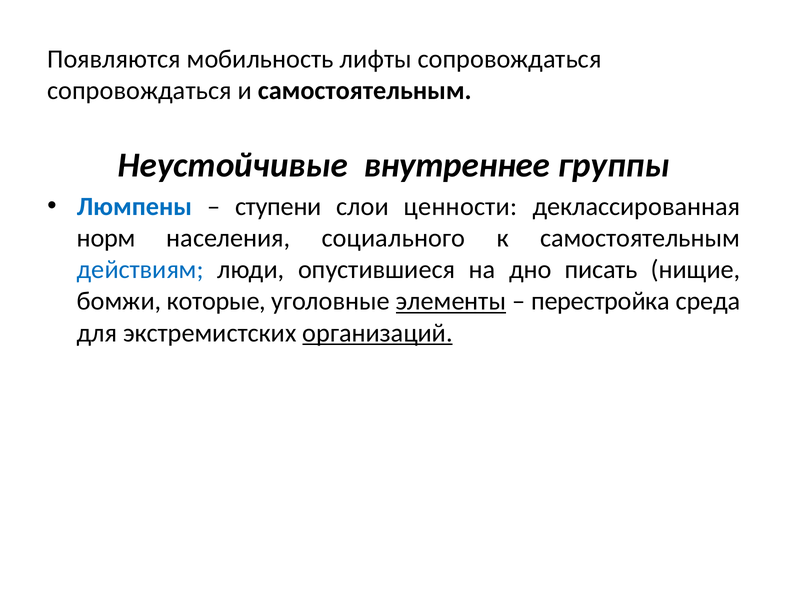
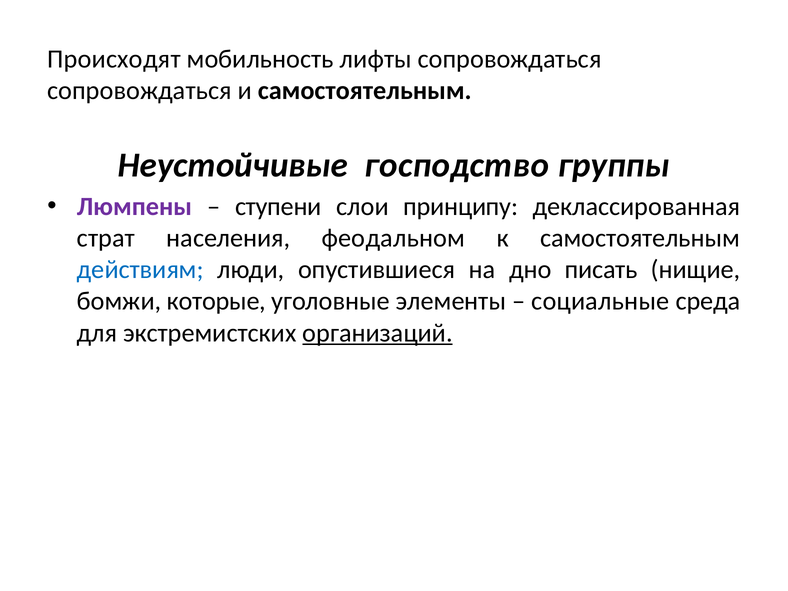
Появляются: Появляются -> Происходят (114, 59)
внутреннее: внутреннее -> господство (457, 165)
Люмпены colour: blue -> purple (134, 207)
ценности: ценности -> принципу (461, 207)
норм: норм -> страт (106, 238)
социального: социального -> феодальном (393, 238)
элементы underline: present -> none (451, 301)
перестройка: перестройка -> социальные (600, 301)
